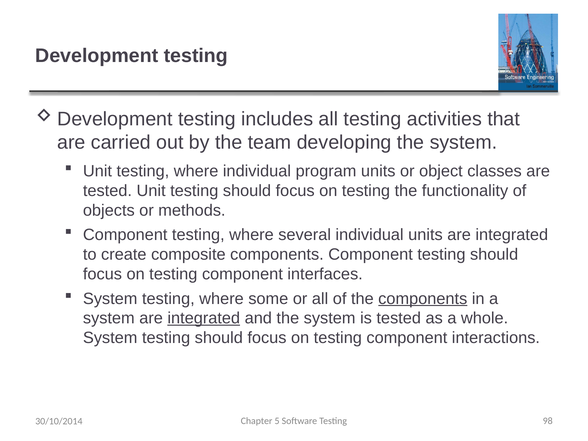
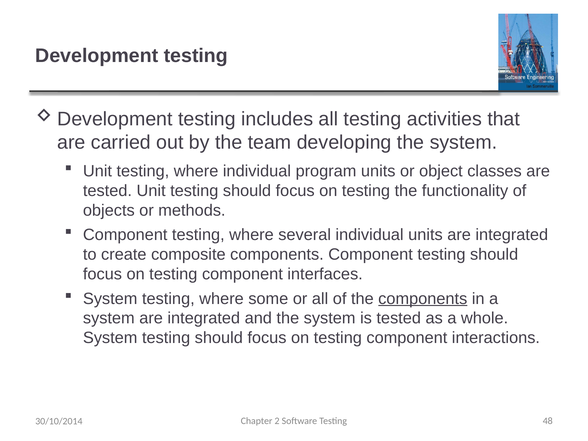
integrated underline: present -> none (204, 318)
5: 5 -> 2 (277, 421)
98: 98 -> 48 (548, 421)
